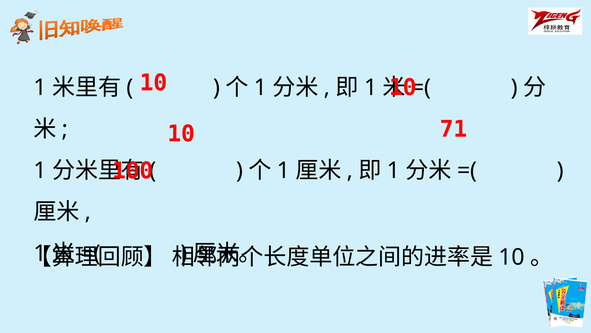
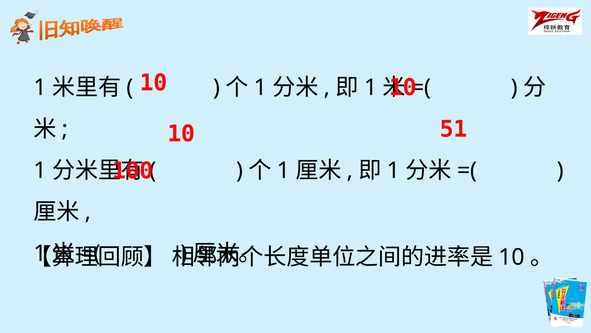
71: 71 -> 51 (454, 129)
